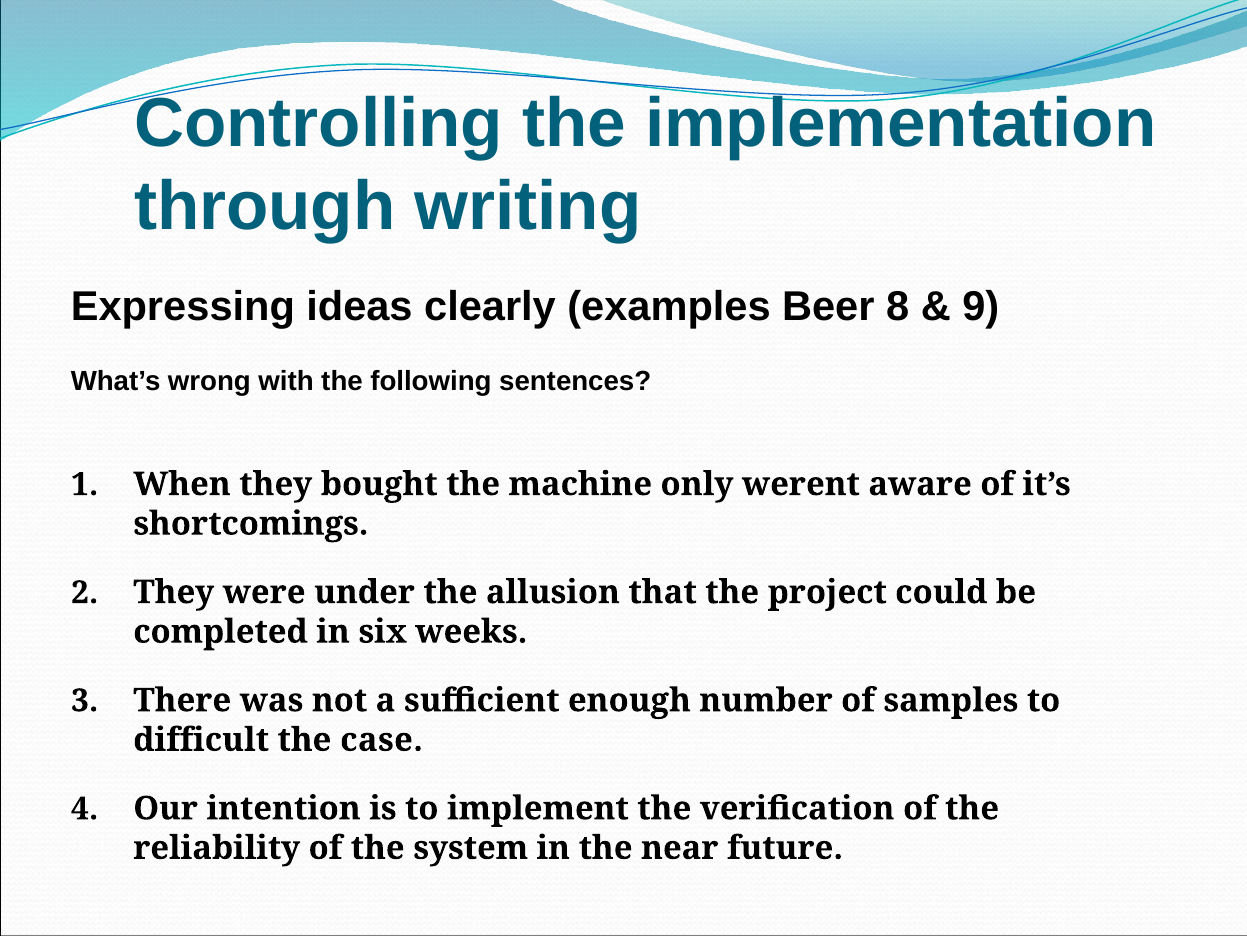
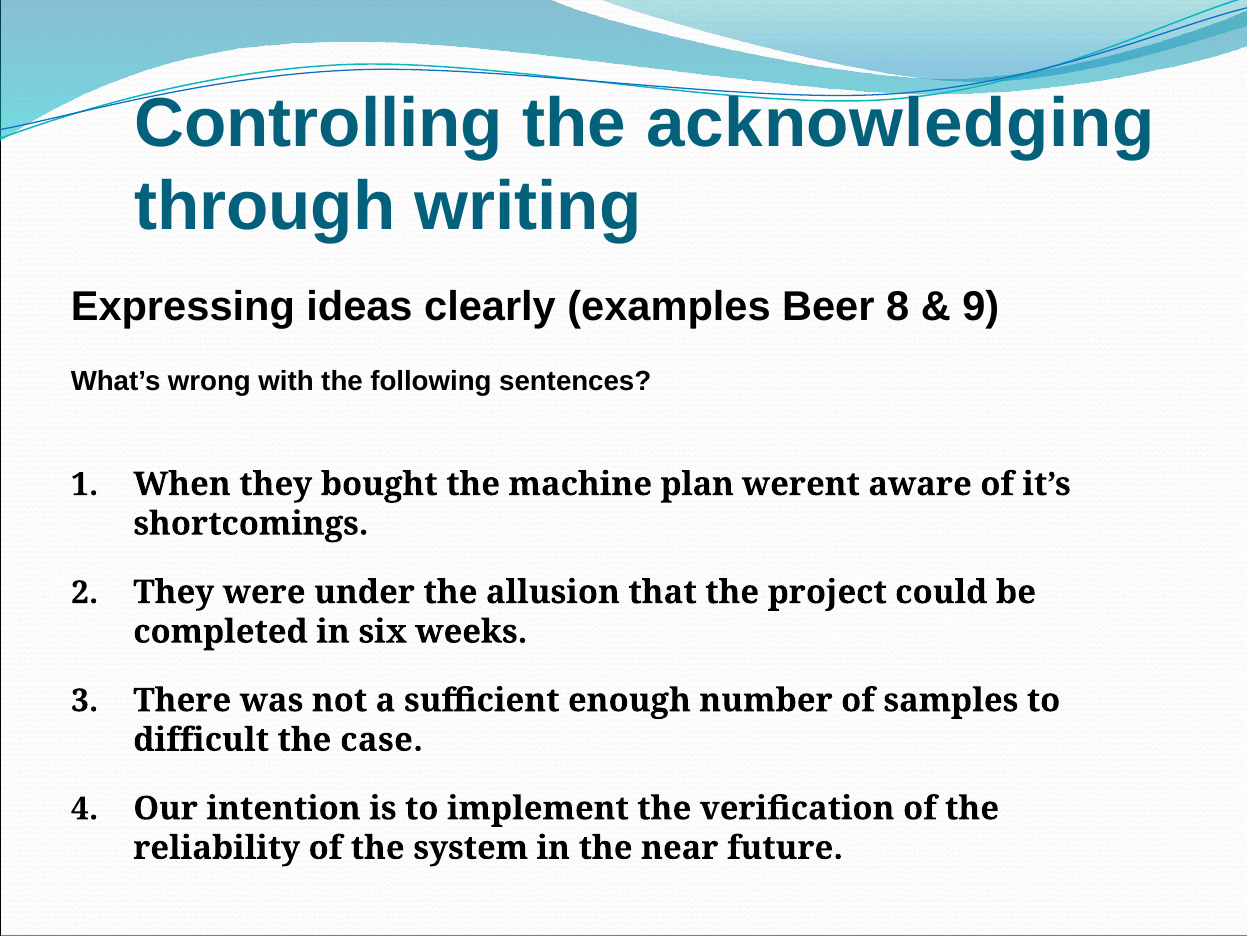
implementation: implementation -> acknowledging (900, 124)
only: only -> plan (697, 484)
